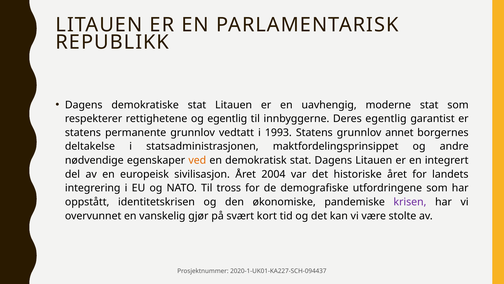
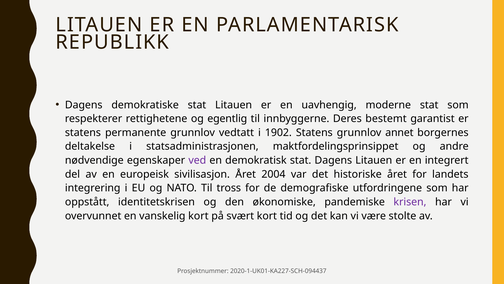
Deres egentlig: egentlig -> bestemt (386, 119)
1993: 1993 -> 1902 (278, 132)
ved colour: orange -> purple (197, 160)
vanskelig gjør: gjør -> kort (198, 216)
